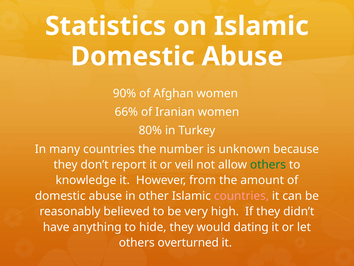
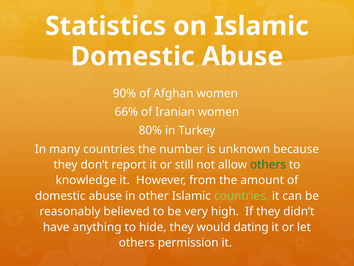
veil: veil -> still (184, 164)
countries colour: pink -> light green (241, 196)
overturned: overturned -> permission (188, 242)
